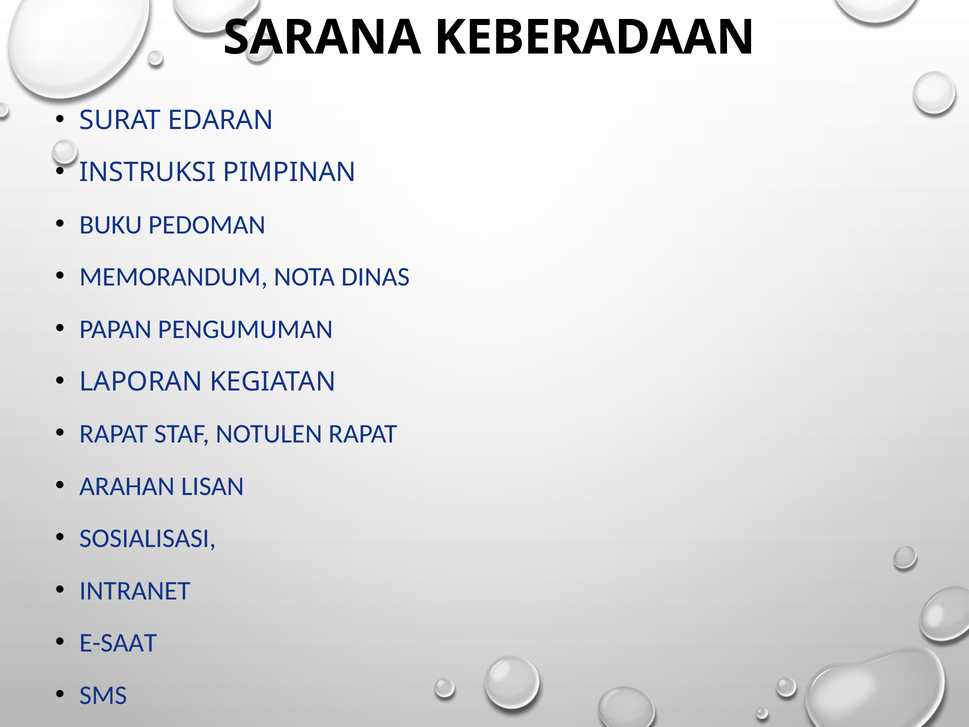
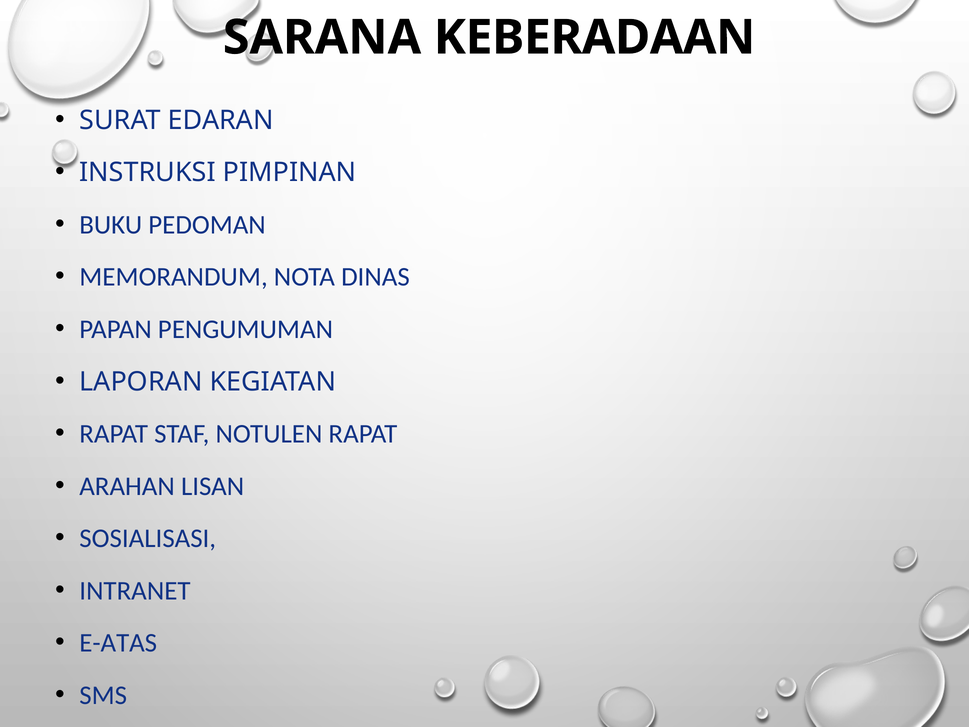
E-SAAT: E-SAAT -> E-ATAS (118, 643)
